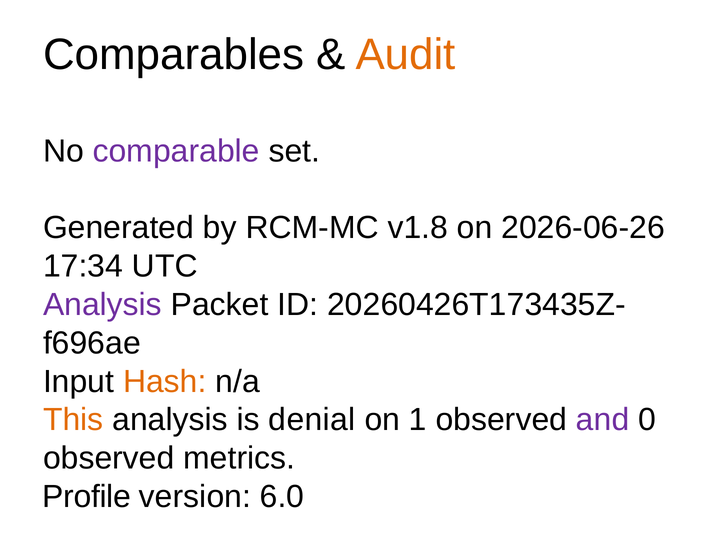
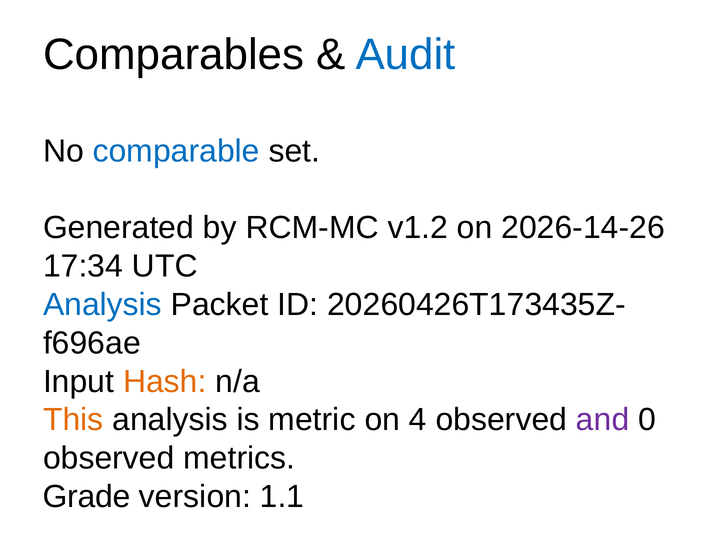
Audit colour: orange -> blue (406, 55)
comparable colour: purple -> blue (176, 151)
v1.8: v1.8 -> v1.2 (418, 227)
2026-06-26: 2026-06-26 -> 2026-14-26 (583, 227)
Analysis colour: purple -> blue (103, 304)
denial: denial -> metric (312, 419)
1: 1 -> 4 (418, 419)
Profile: Profile -> Grade (87, 496)
6.0: 6.0 -> 1.1 (282, 496)
